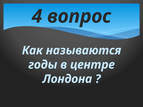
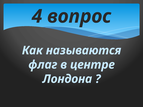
годы: годы -> флаг (43, 65)
